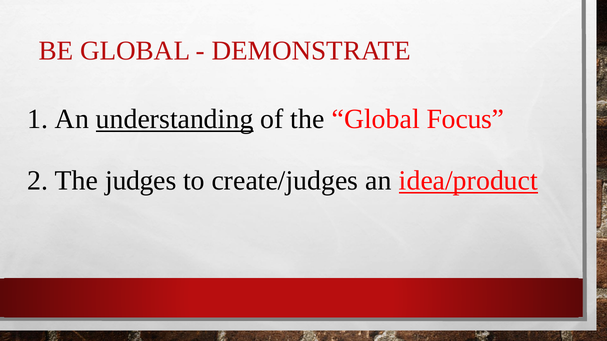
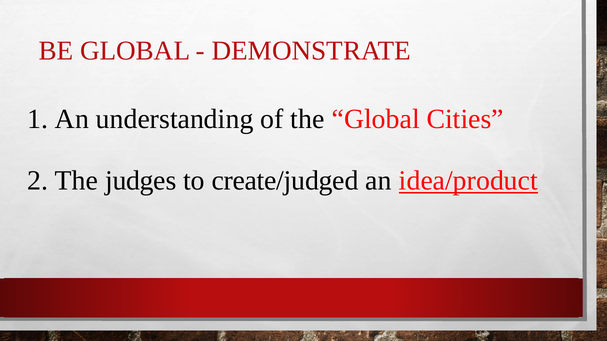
understanding underline: present -> none (175, 119)
Focus: Focus -> Cities (465, 119)
create/judges: create/judges -> create/judged (285, 181)
